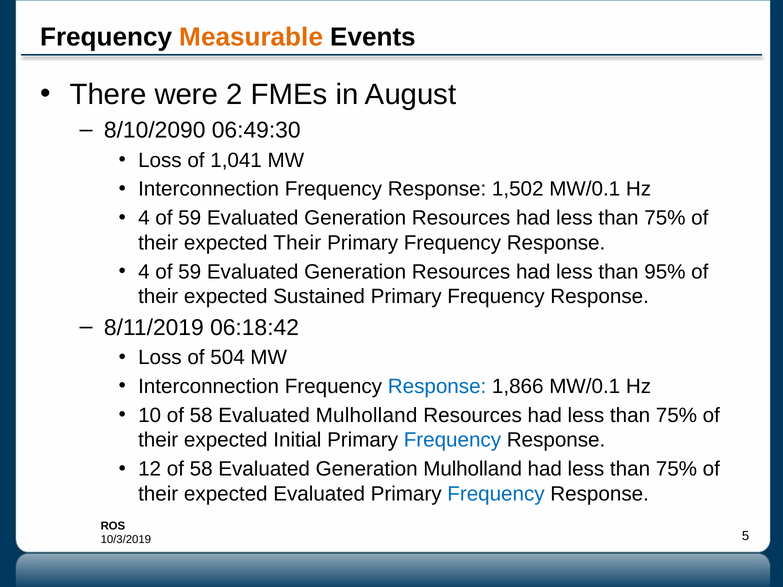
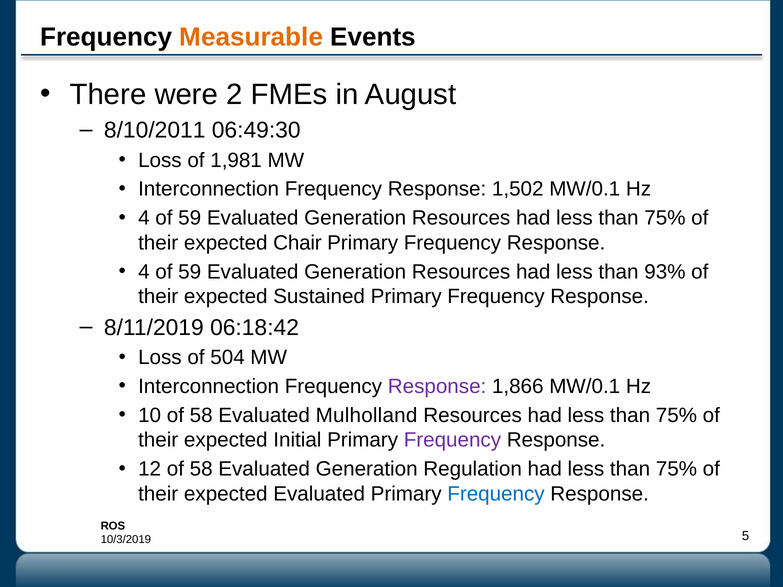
8/10/2090: 8/10/2090 -> 8/10/2011 (155, 130)
1,041: 1,041 -> 1,981 (236, 160)
expected Their: Their -> Chair (297, 243)
95%: 95% -> 93% (665, 272)
Response colour: blue -> purple (437, 387)
Frequency colour: blue -> purple (452, 440)
Generation Mulholland: Mulholland -> Regulation (473, 469)
